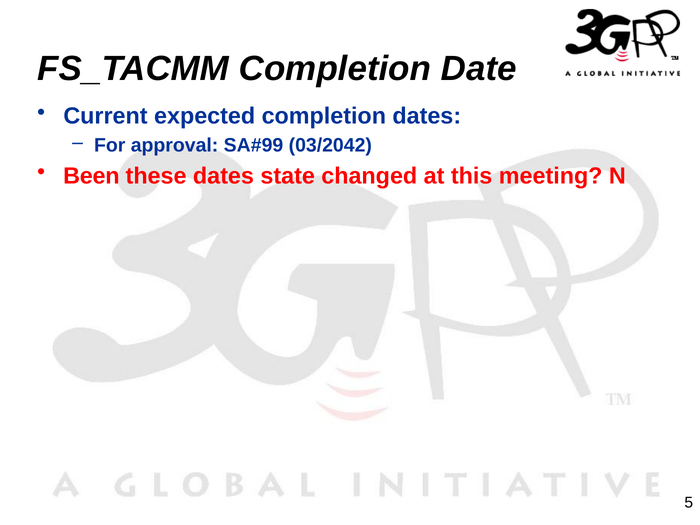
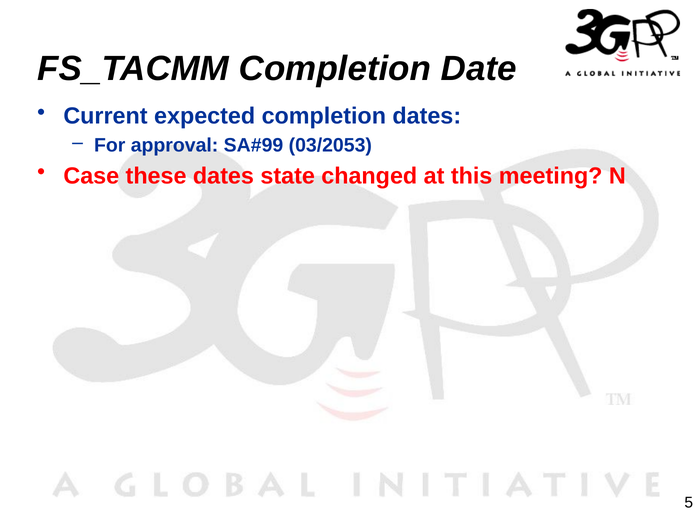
03/2042: 03/2042 -> 03/2053 (330, 145)
Been: Been -> Case (91, 176)
